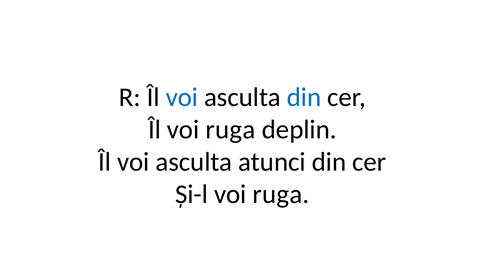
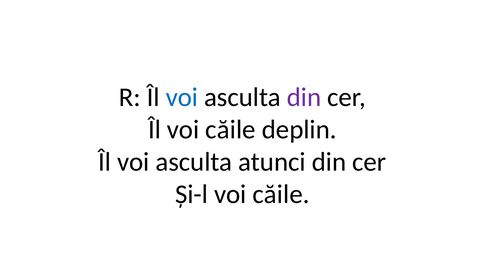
din colour: blue -> purple (304, 97)
Îl voi ruga: ruga -> căile (230, 129)
Și-l voi ruga: ruga -> căile (281, 194)
